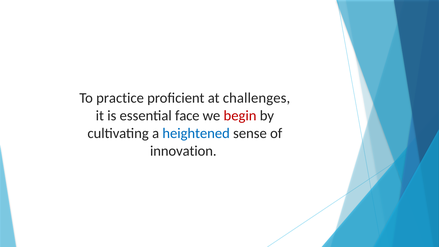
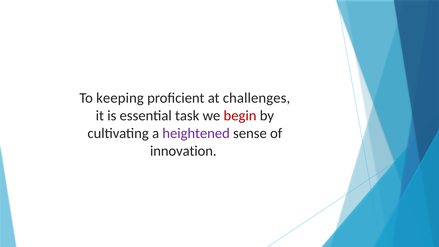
practice: practice -> keeping (120, 98)
face: face -> task (187, 116)
heightened colour: blue -> purple (196, 133)
